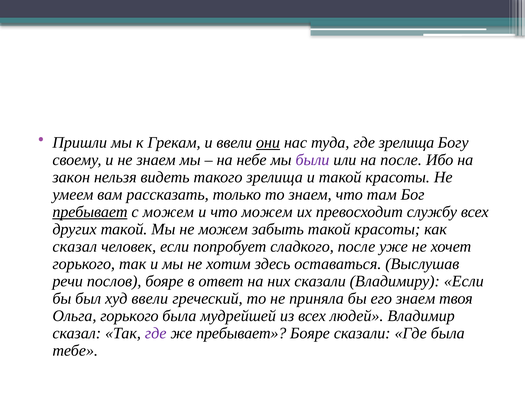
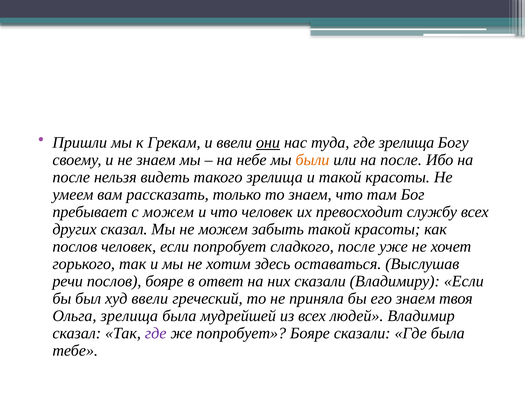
были colour: purple -> orange (312, 160)
закон: закон -> после (71, 177)
пребывает underline: present -> none (90, 212)
что можем: можем -> человек (267, 212)
других такой: такой -> сказал (124, 229)
сказал: сказал -> послов (75, 246)
Ольга горького: горького -> зрелища (129, 316)
же пребывает: пребывает -> попробует (241, 333)
